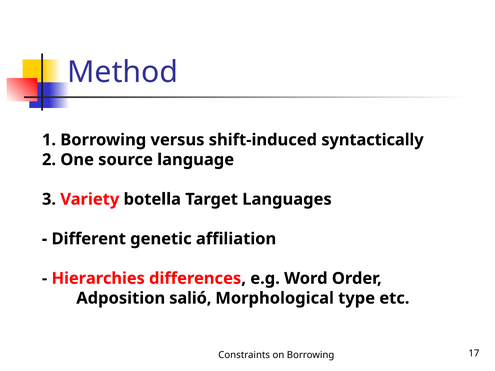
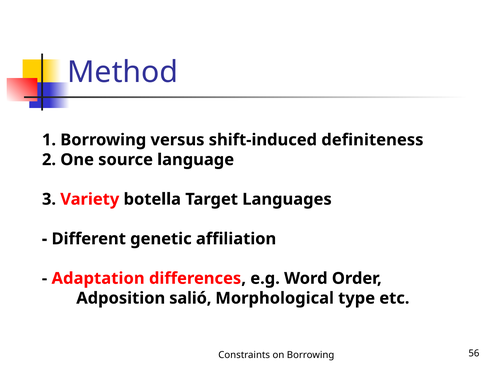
syntactically: syntactically -> definiteness (372, 140)
Hierarchies: Hierarchies -> Adaptation (98, 279)
17: 17 -> 56 (474, 354)
